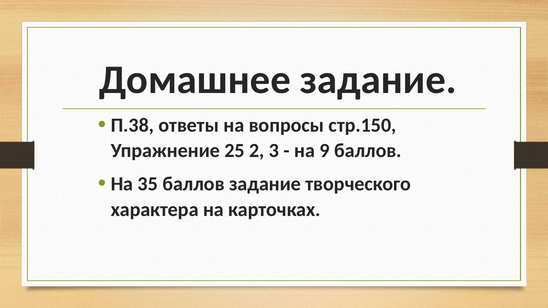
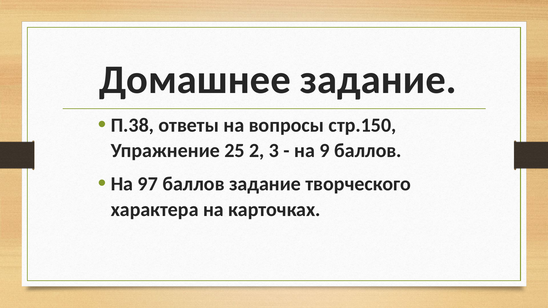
35: 35 -> 97 (148, 184)
